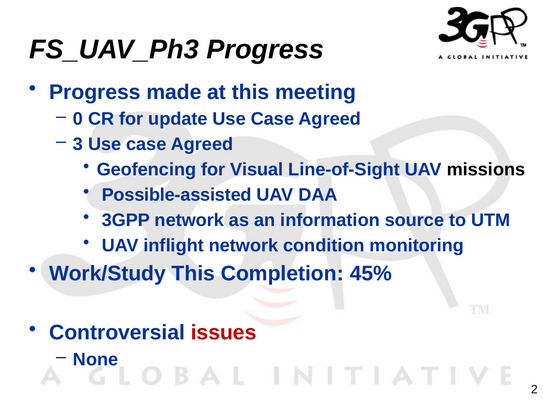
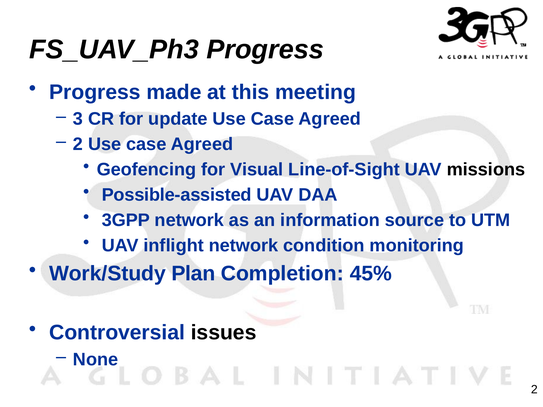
0: 0 -> 3 (78, 119)
3: 3 -> 2 (78, 144)
Work/Study This: This -> Plan (193, 274)
issues colour: red -> black (224, 333)
